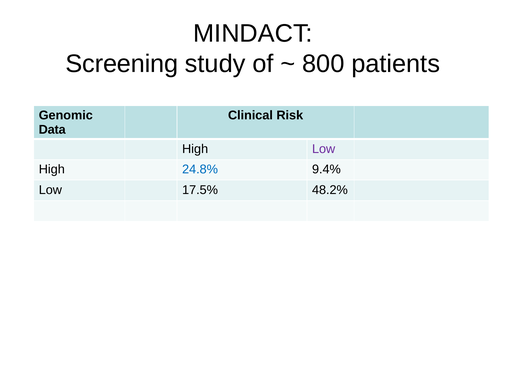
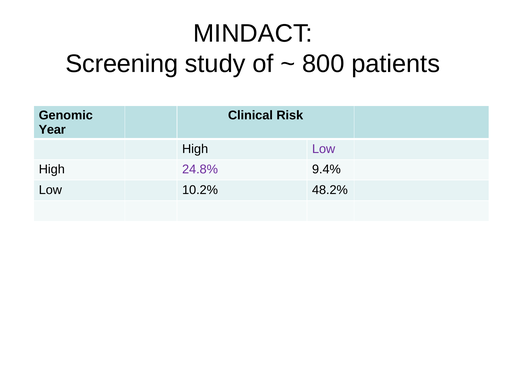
Data: Data -> Year (52, 129)
24.8% colour: blue -> purple (200, 169)
17.5%: 17.5% -> 10.2% (200, 190)
